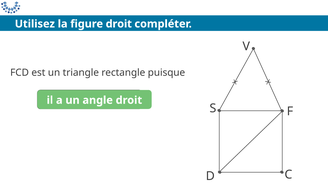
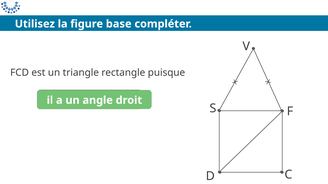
figure droit: droit -> base (119, 24)
